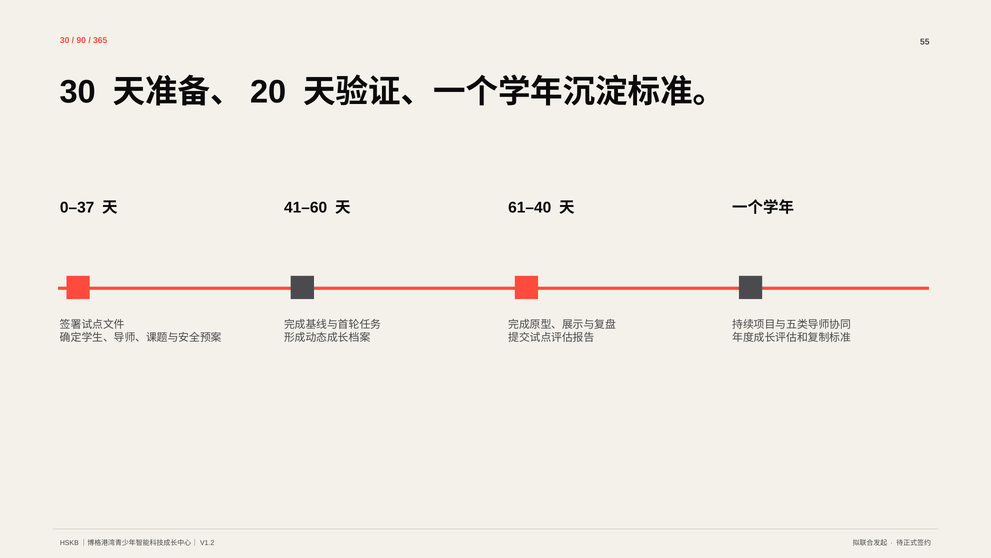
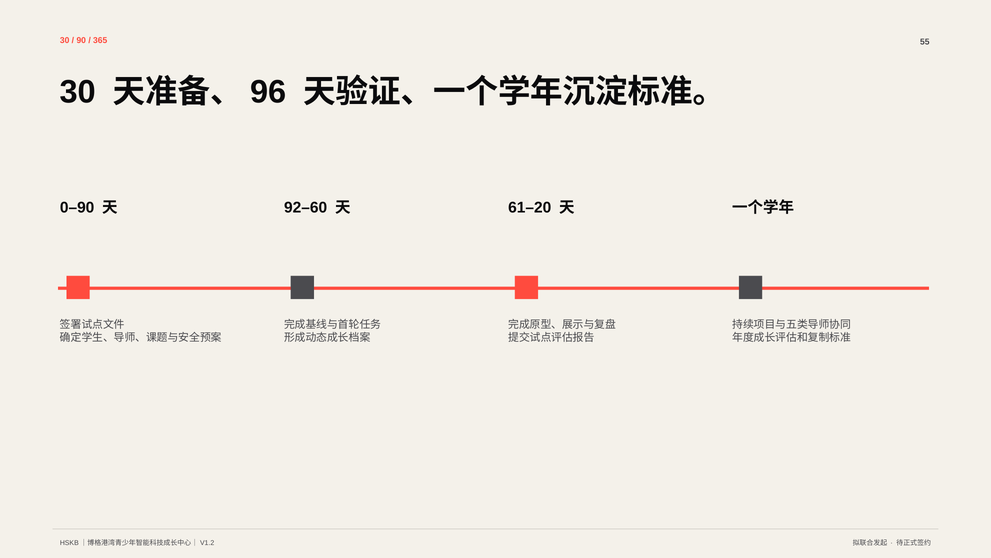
20: 20 -> 96 (268, 92)
0–37: 0–37 -> 0–90 (77, 208)
41–60: 41–60 -> 92–60 (306, 208)
61–40: 61–40 -> 61–20 (530, 208)
